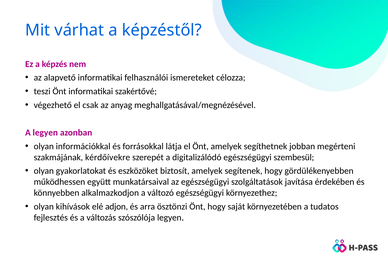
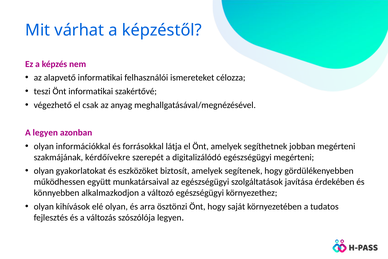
egészségügyi szembesül: szembesül -> megérteni (294, 157)
elé adjon: adjon -> olyan (117, 206)
